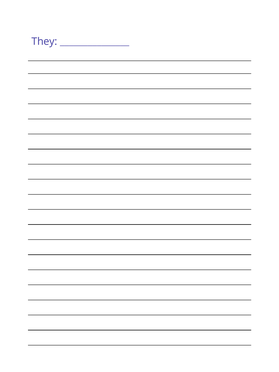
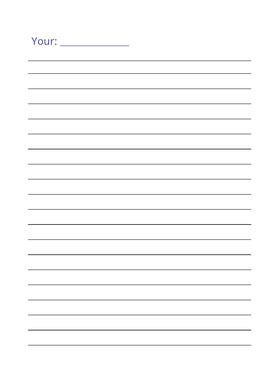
They: They -> Your (44, 42)
